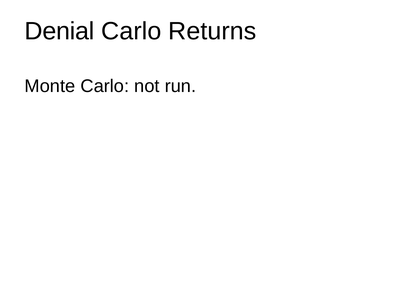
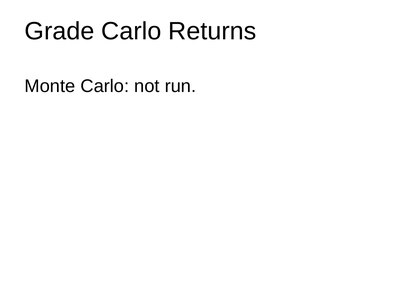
Denial: Denial -> Grade (59, 31)
